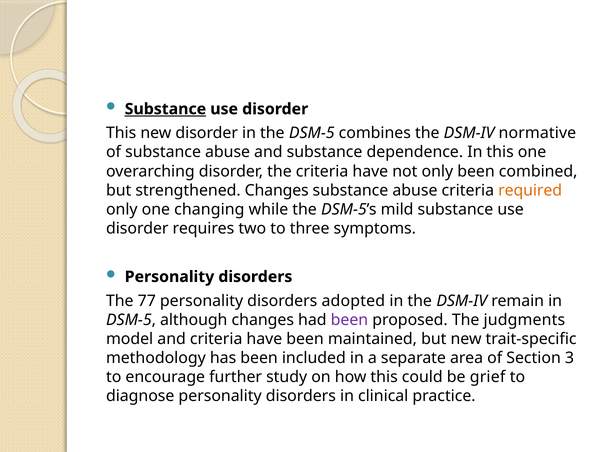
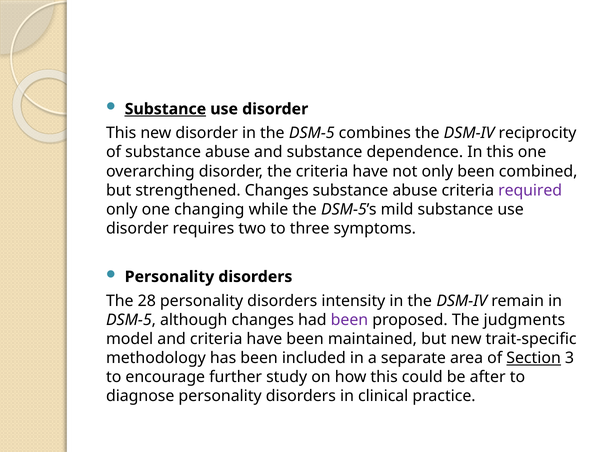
normative: normative -> reciprocity (538, 133)
required colour: orange -> purple (530, 190)
77: 77 -> 28 (147, 301)
adopted: adopted -> intensity (353, 301)
Section underline: none -> present (534, 358)
grief: grief -> after (488, 377)
